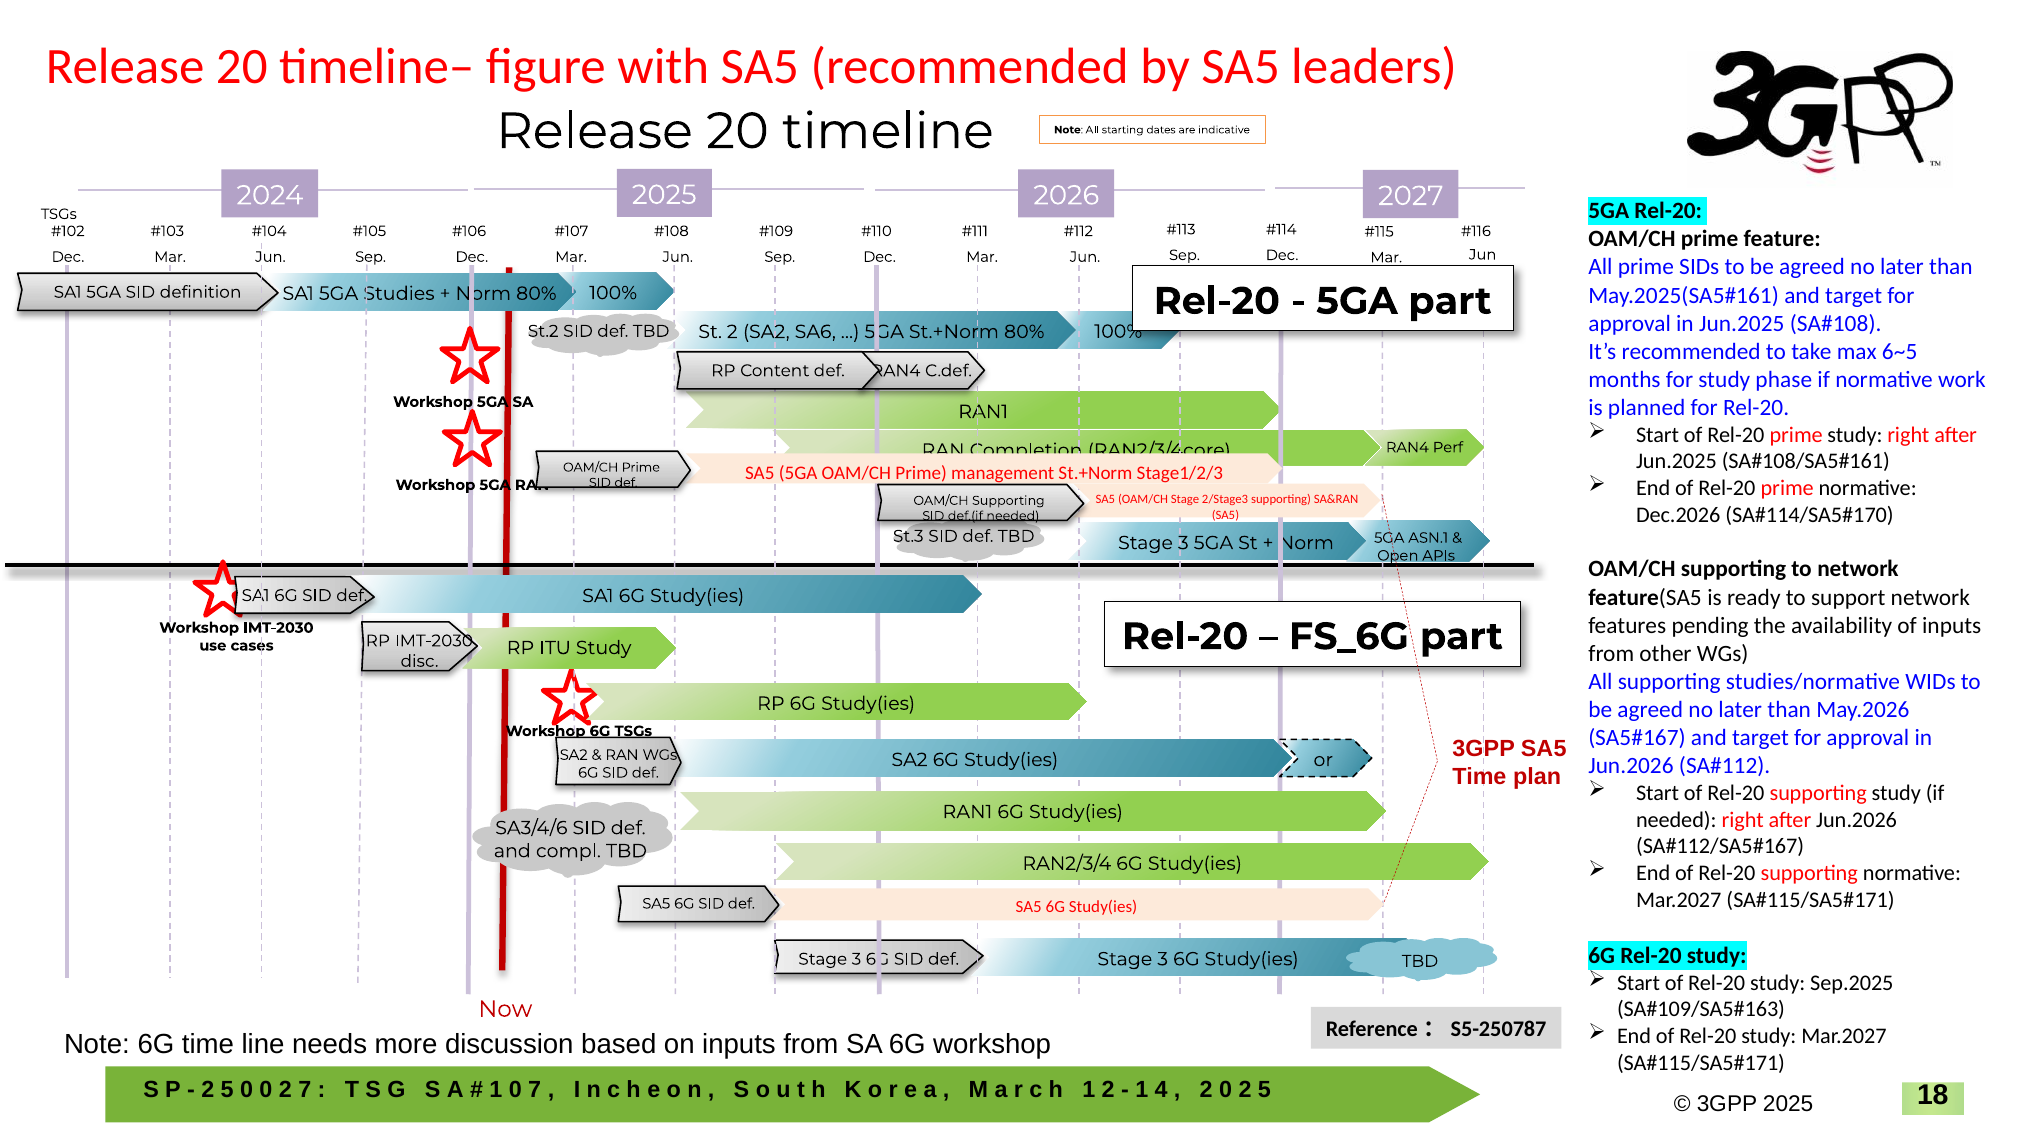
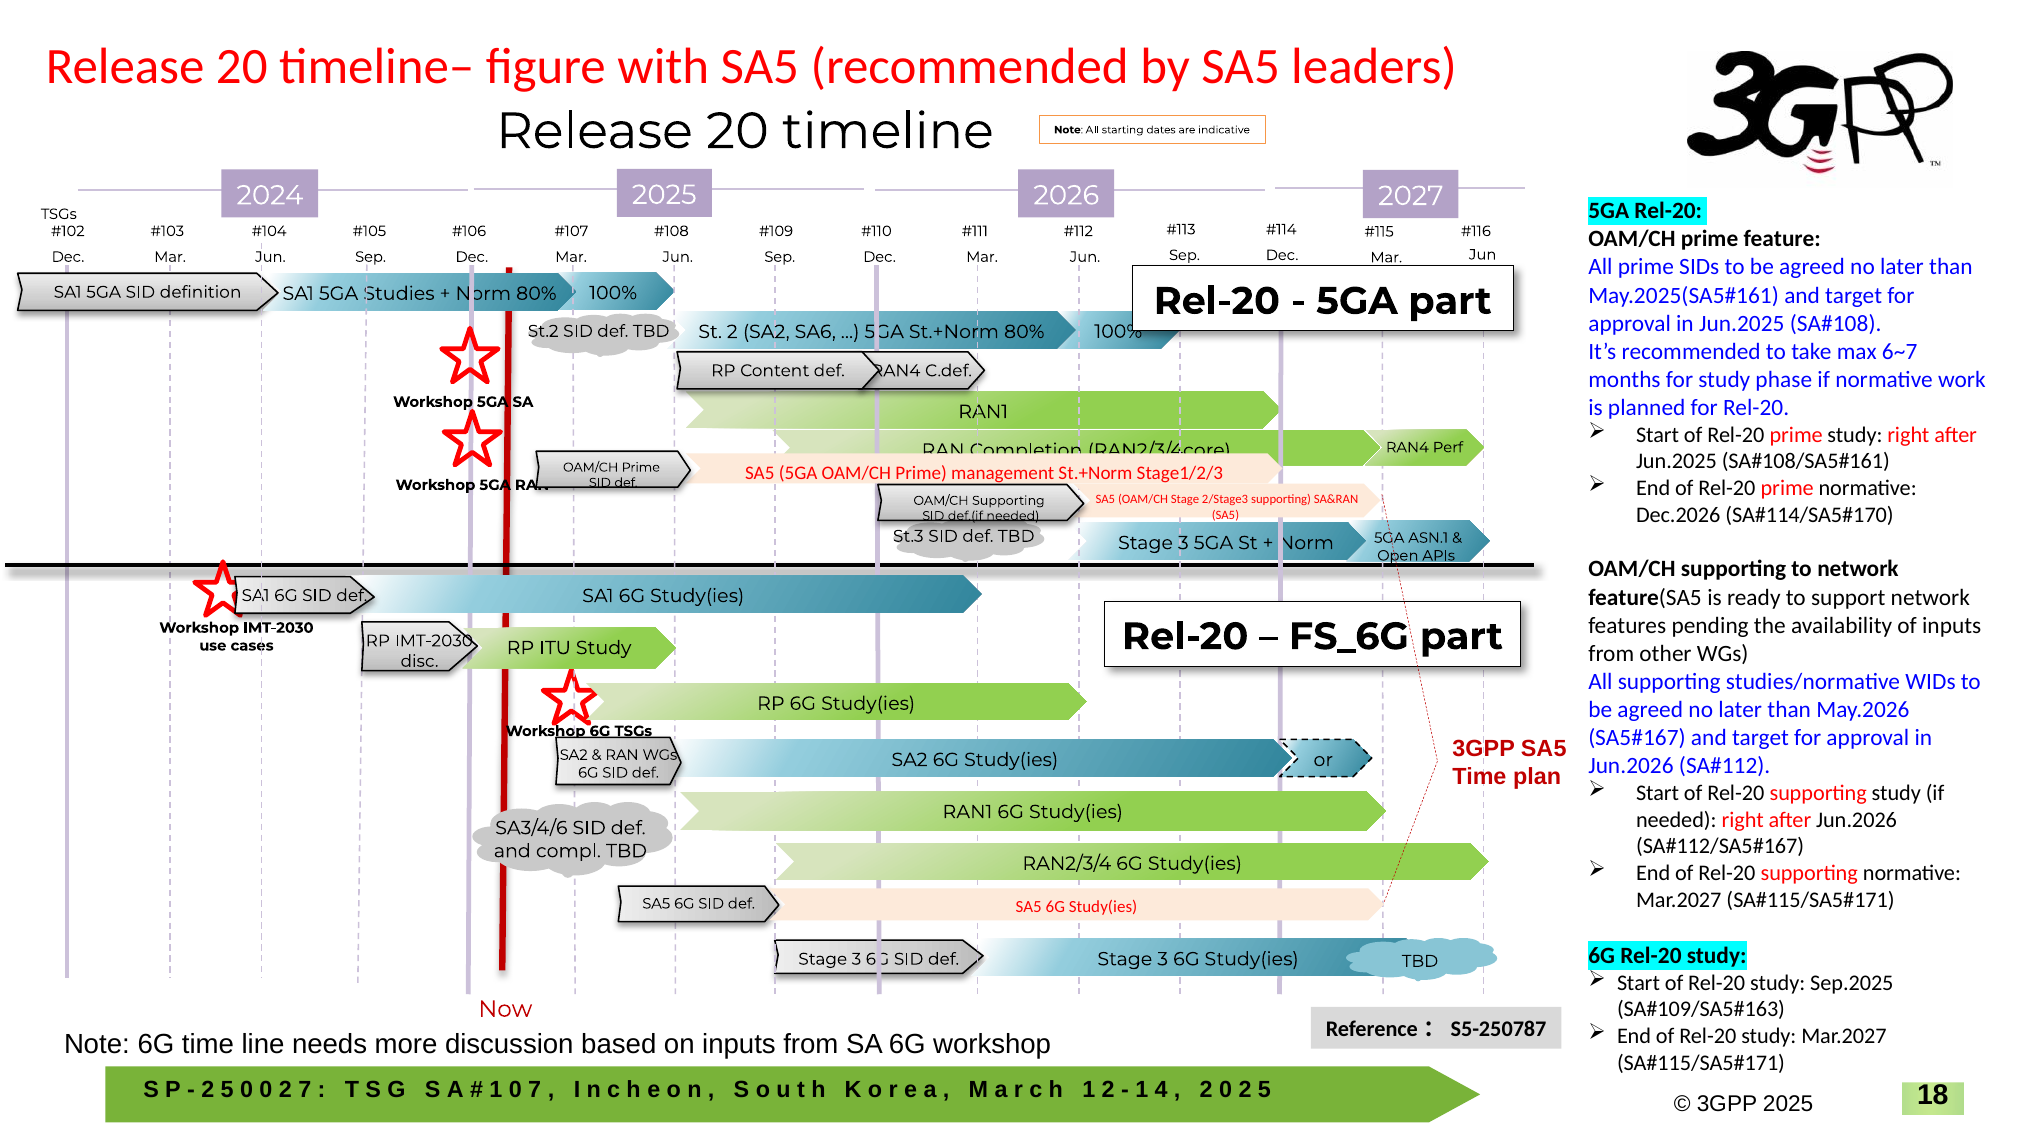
6~5: 6~5 -> 6~7 (1900, 351)
